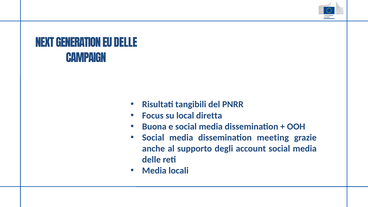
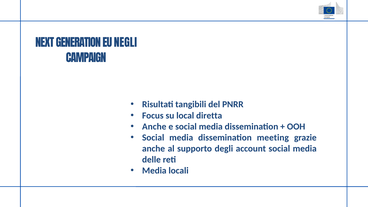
EU DELLE: DELLE -> NEGLI (125, 43)
Buona: Buona -> Anche (154, 127)
